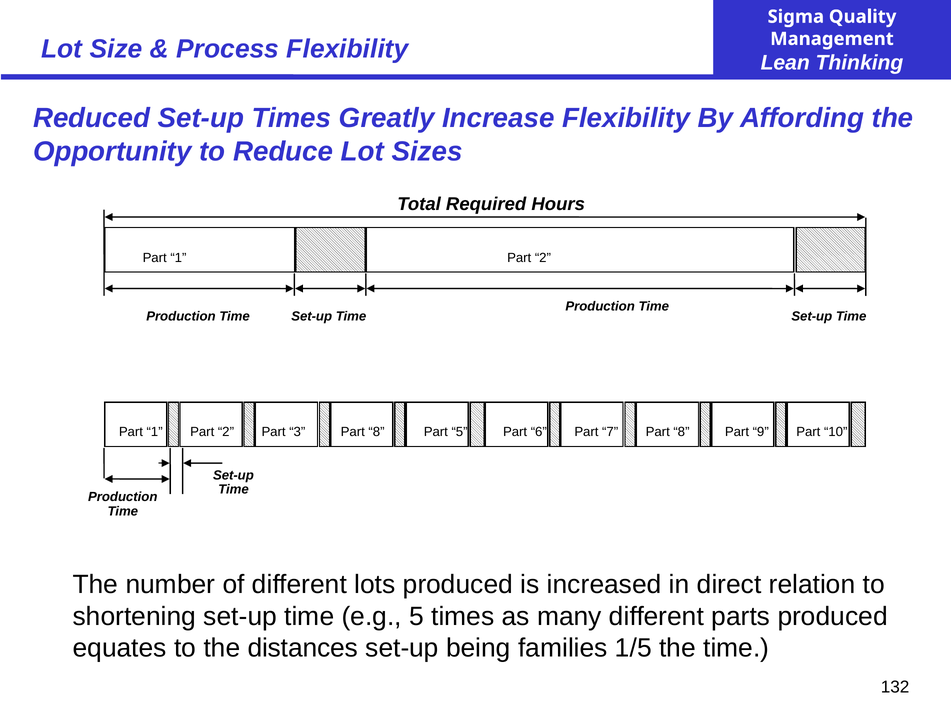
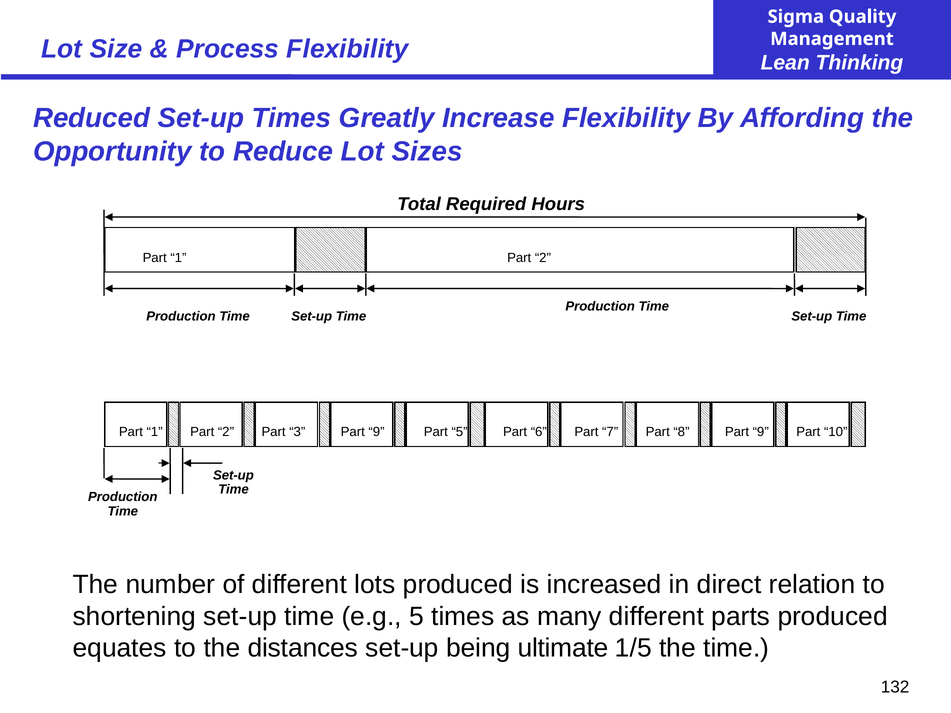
3 Part 8: 8 -> 9 (377, 432)
families: families -> ultimate (563, 648)
